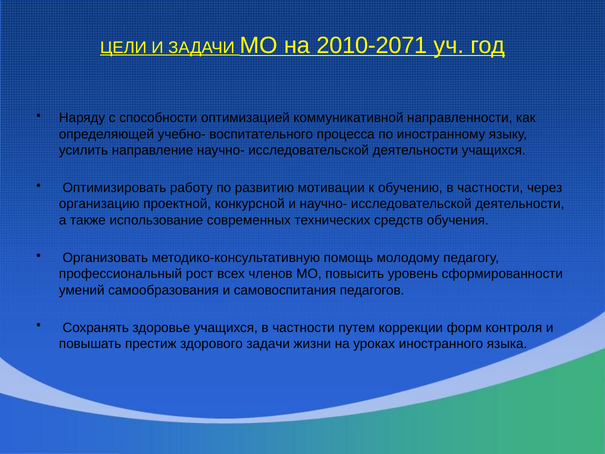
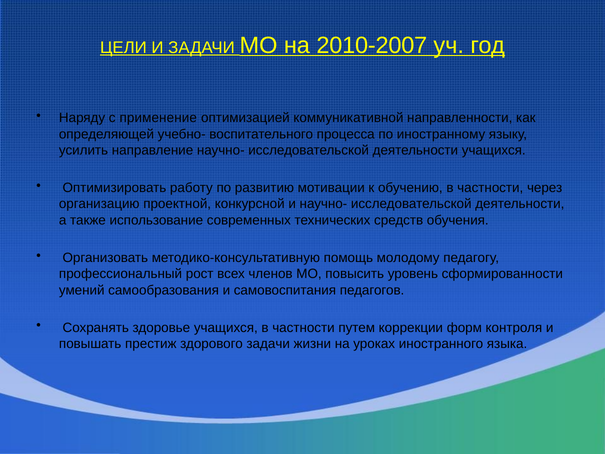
2010-2071: 2010-2071 -> 2010-2007 (372, 45)
способности: способности -> применение (158, 118)
